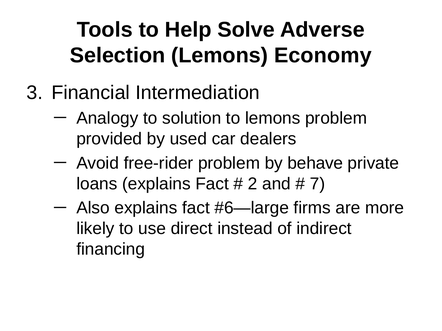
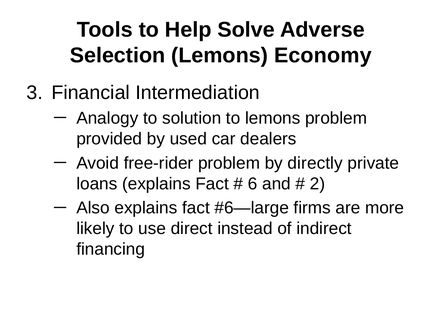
behave: behave -> directly (315, 163)
2: 2 -> 6 (253, 184)
7: 7 -> 2 (317, 184)
